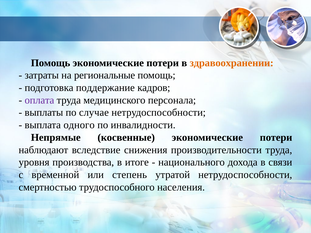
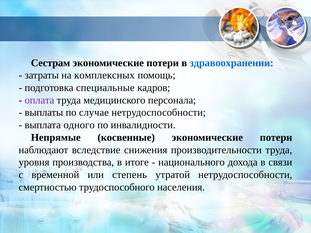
Помощь: Помощь -> Сестрам (51, 63)
здравоохранении colour: orange -> blue (232, 63)
региональные: региональные -> комплексных (104, 75)
поддержание: поддержание -> специальные (105, 88)
